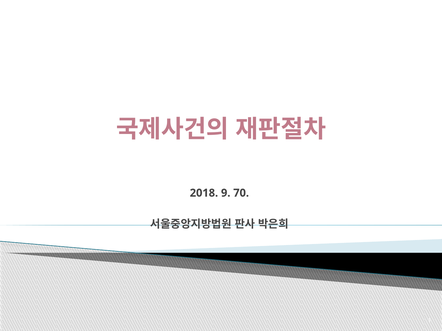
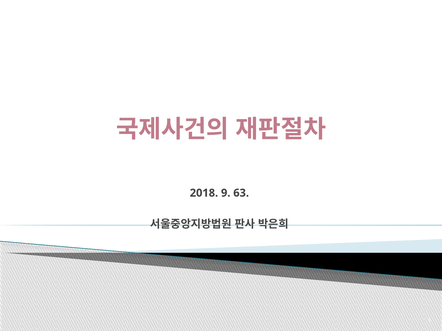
70: 70 -> 63 (241, 193)
